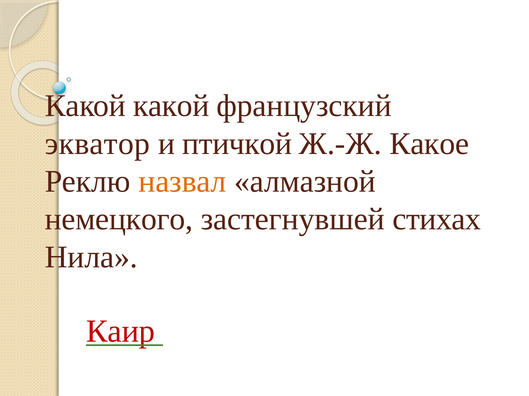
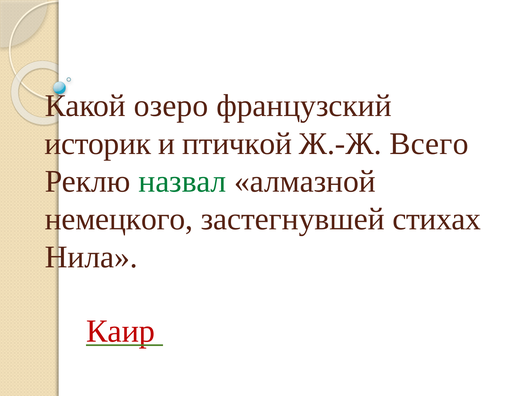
Какой какой: какой -> озеро (171, 106)
экватор: экватор -> историк (98, 144)
Какое: Какое -> Всего (429, 144)
назвал colour: orange -> green (182, 182)
